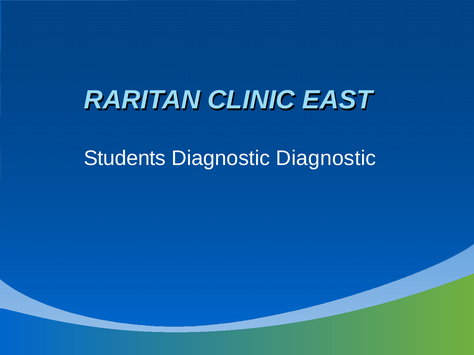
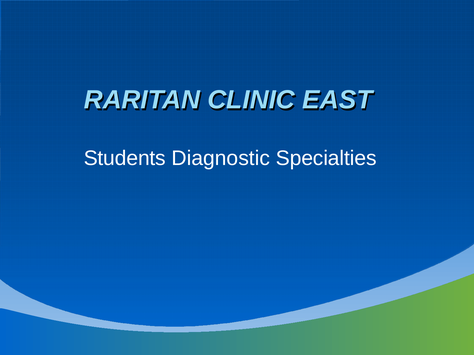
Diagnostic Diagnostic: Diagnostic -> Specialties (326, 159)
